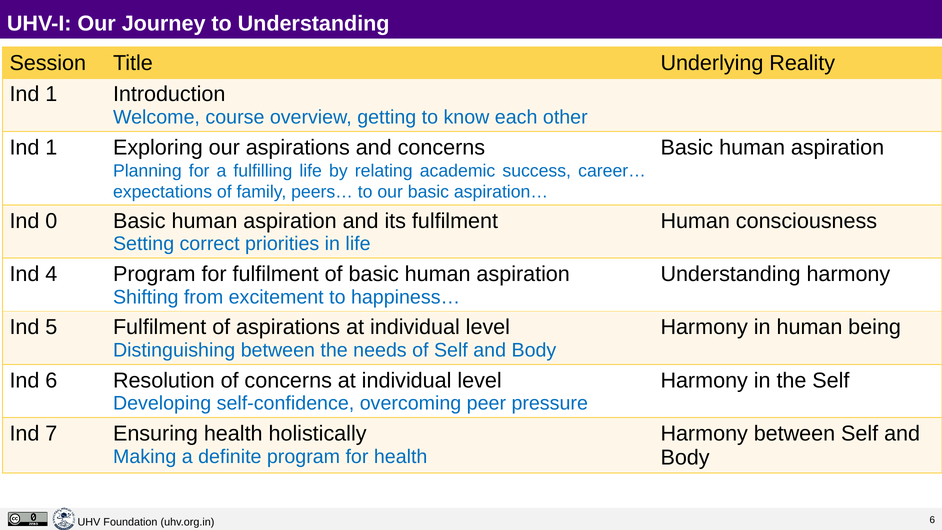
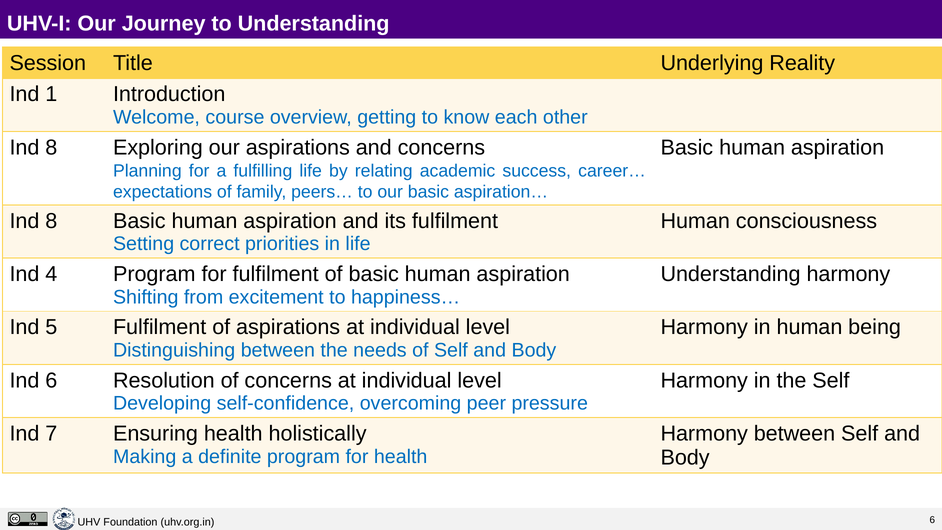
1: 1 -> 8 (51, 147)
0: 0 -> 8 (51, 221)
